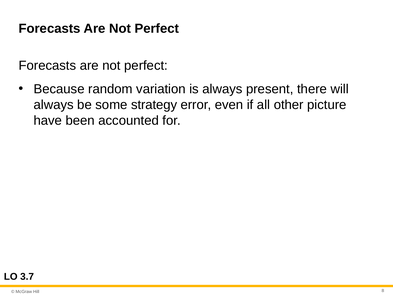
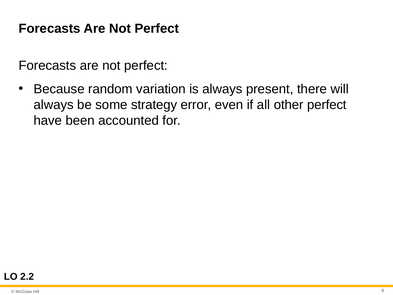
other picture: picture -> perfect (327, 105)
3.7: 3.7 -> 2.2 (27, 276)
